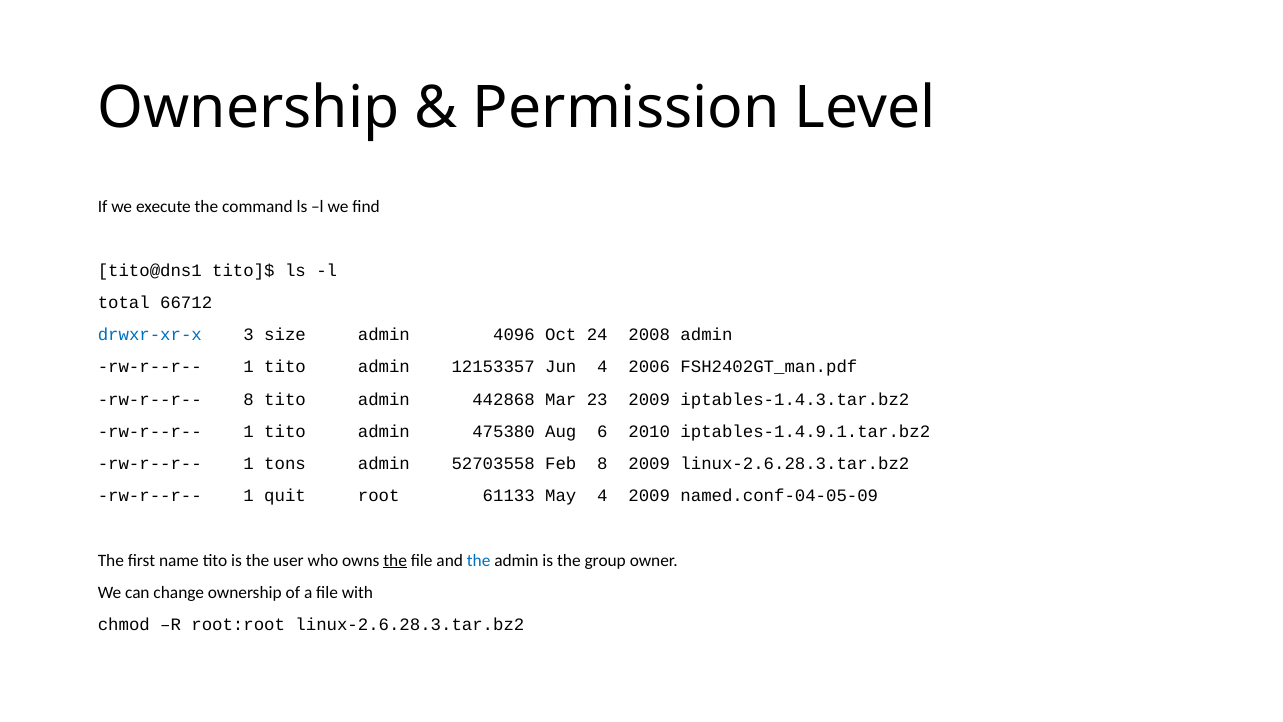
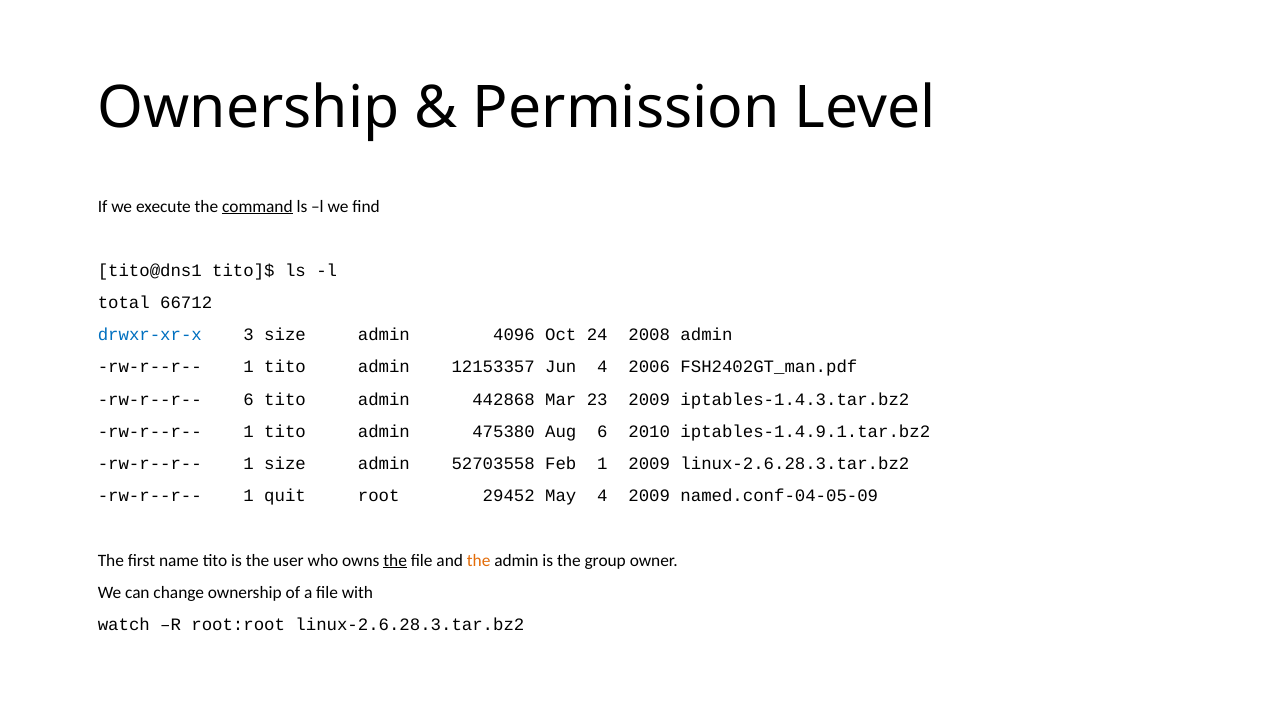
command underline: none -> present (257, 206)
rw-r--r-- 8: 8 -> 6 (249, 399)
1 tons: tons -> size (285, 464)
Feb 8: 8 -> 1 (602, 464)
61133: 61133 -> 29452 (509, 496)
the colour: blue -> orange (479, 560)
chmod: chmod -> watch (124, 624)
